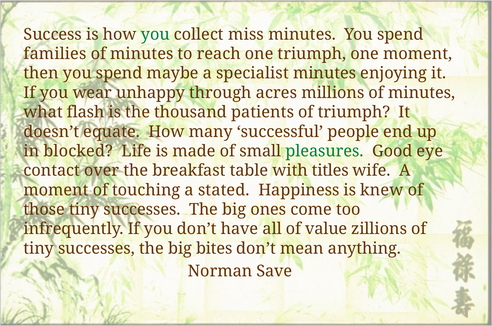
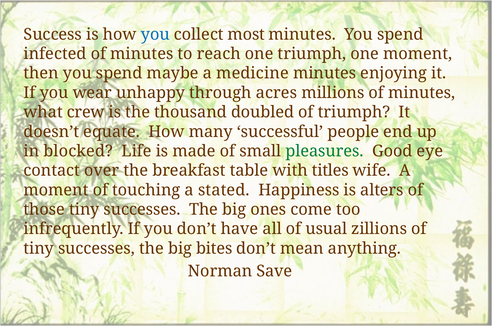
you colour: green -> blue (155, 34)
miss: miss -> most (246, 34)
families: families -> infected (55, 54)
specialist: specialist -> medicine (252, 73)
flash: flash -> crew (86, 112)
patients: patients -> doubled (263, 112)
knew: knew -> alters (382, 190)
value: value -> usual (326, 229)
